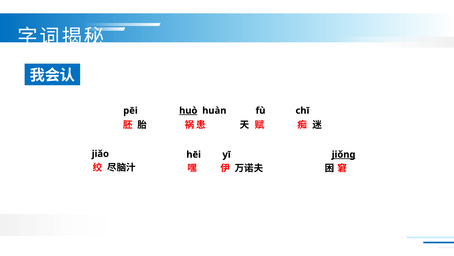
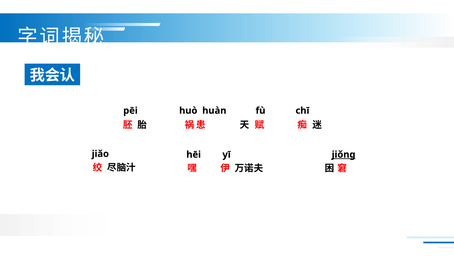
huò underline: present -> none (188, 110)
